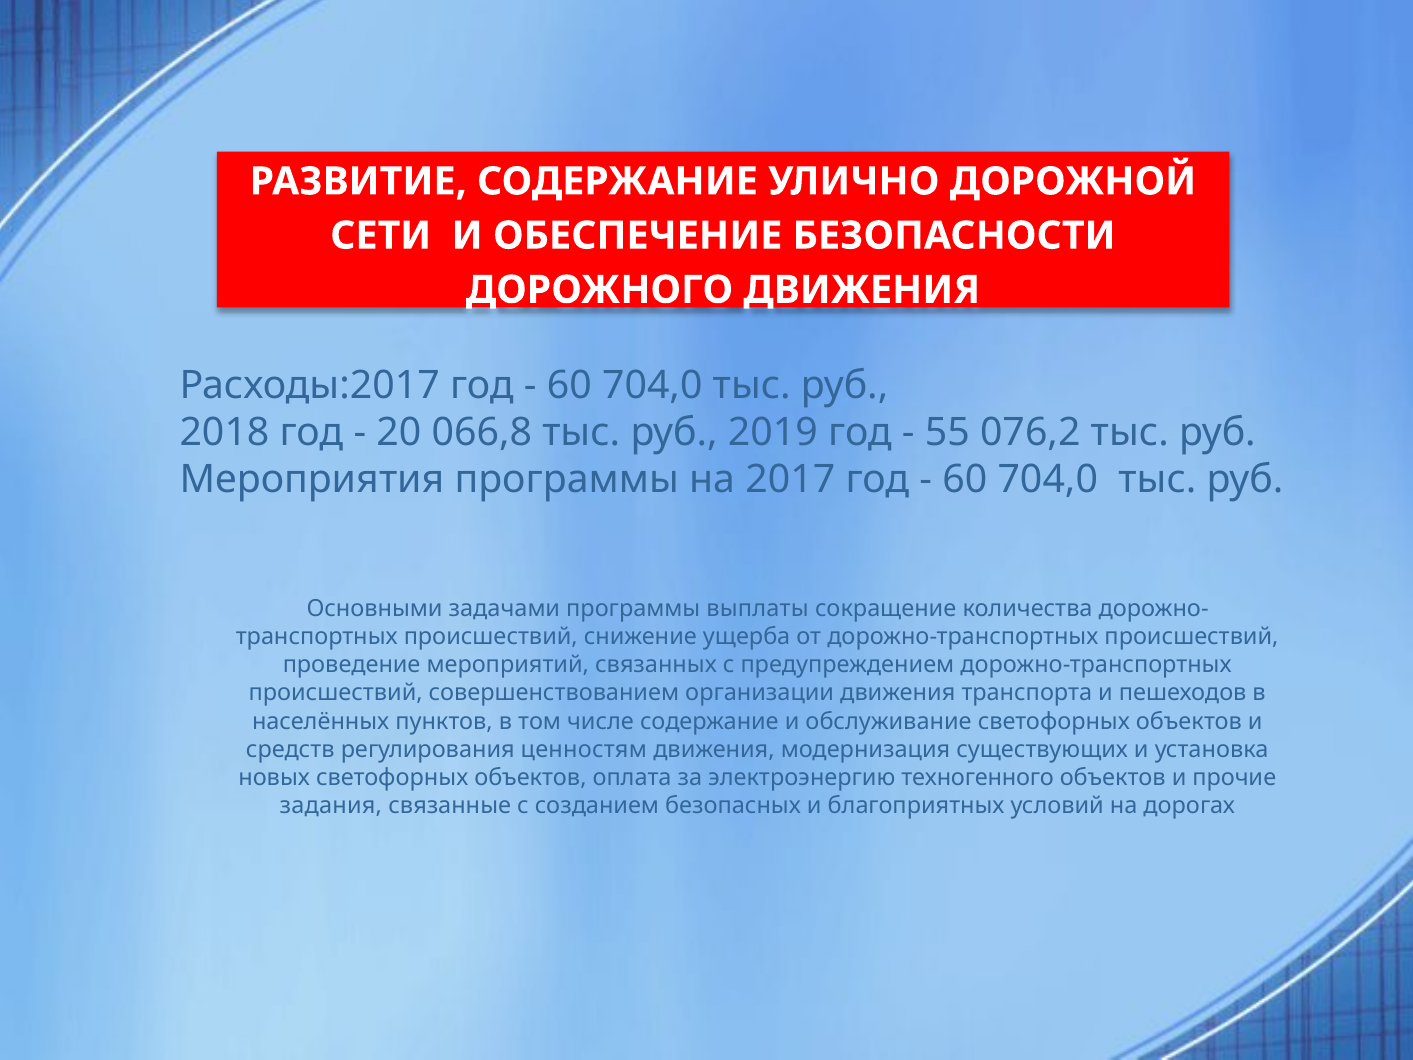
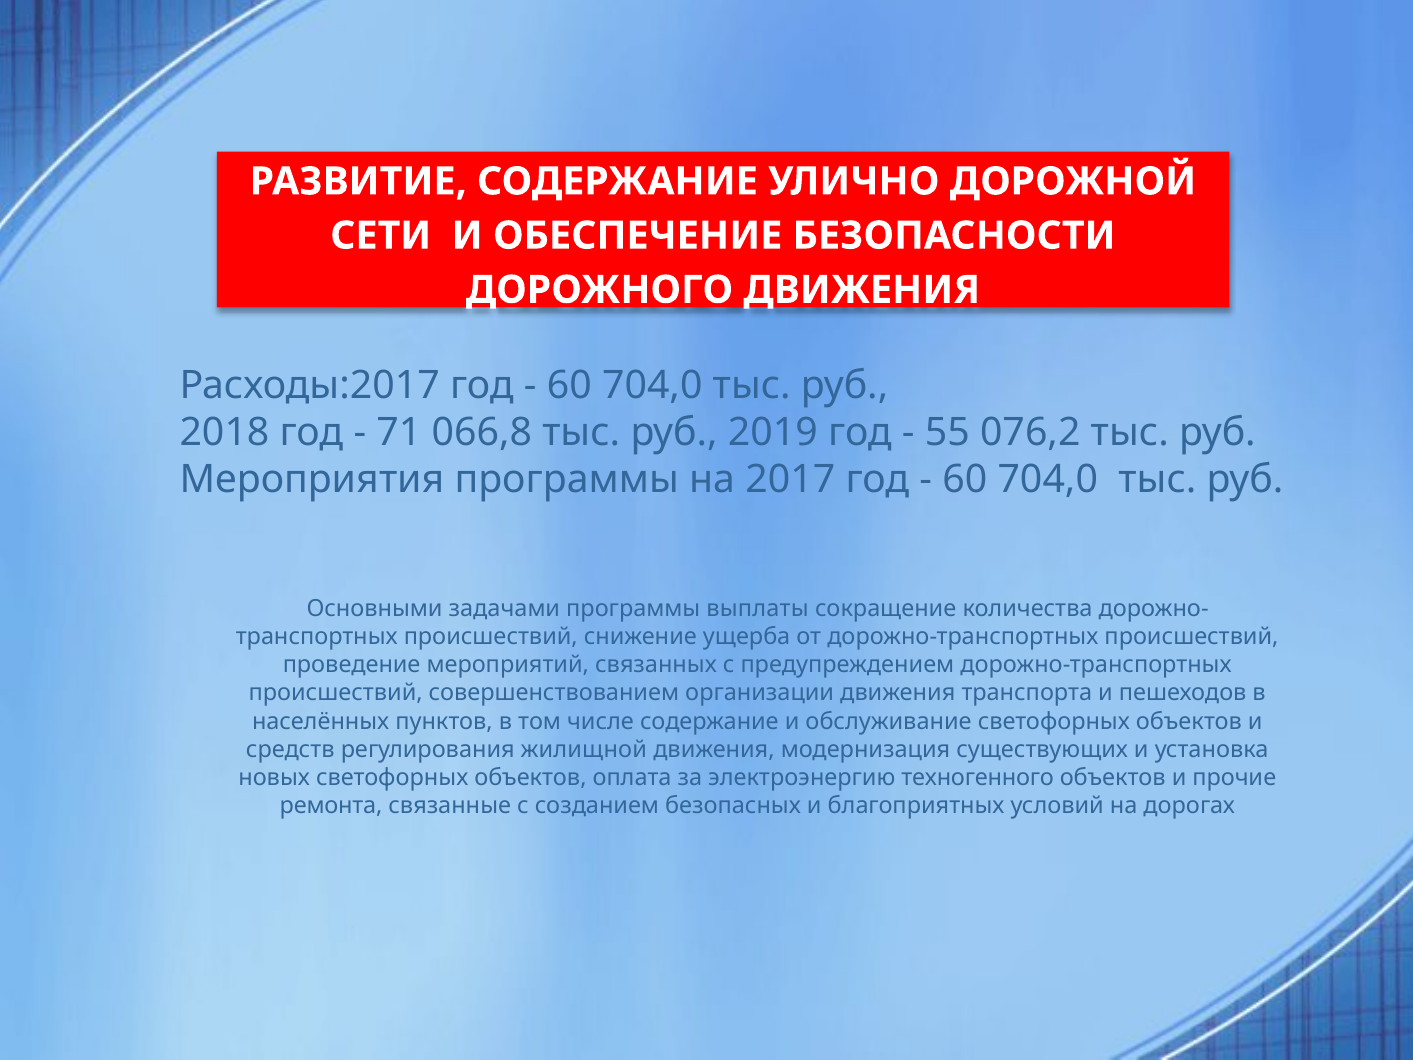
20: 20 -> 71 (399, 432)
ценностям: ценностям -> жилищной (584, 749)
задания: задания -> ремонта (331, 806)
